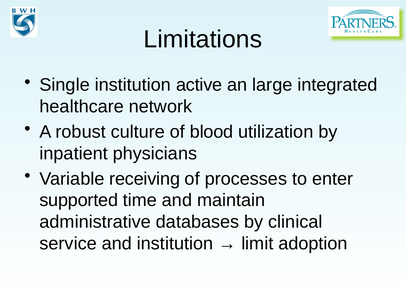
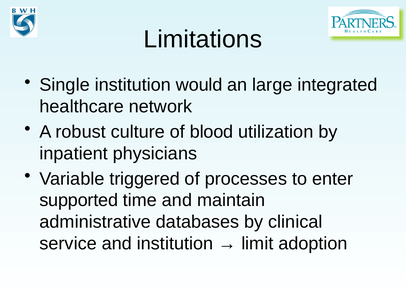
active: active -> would (199, 85)
receiving: receiving -> triggered (145, 179)
